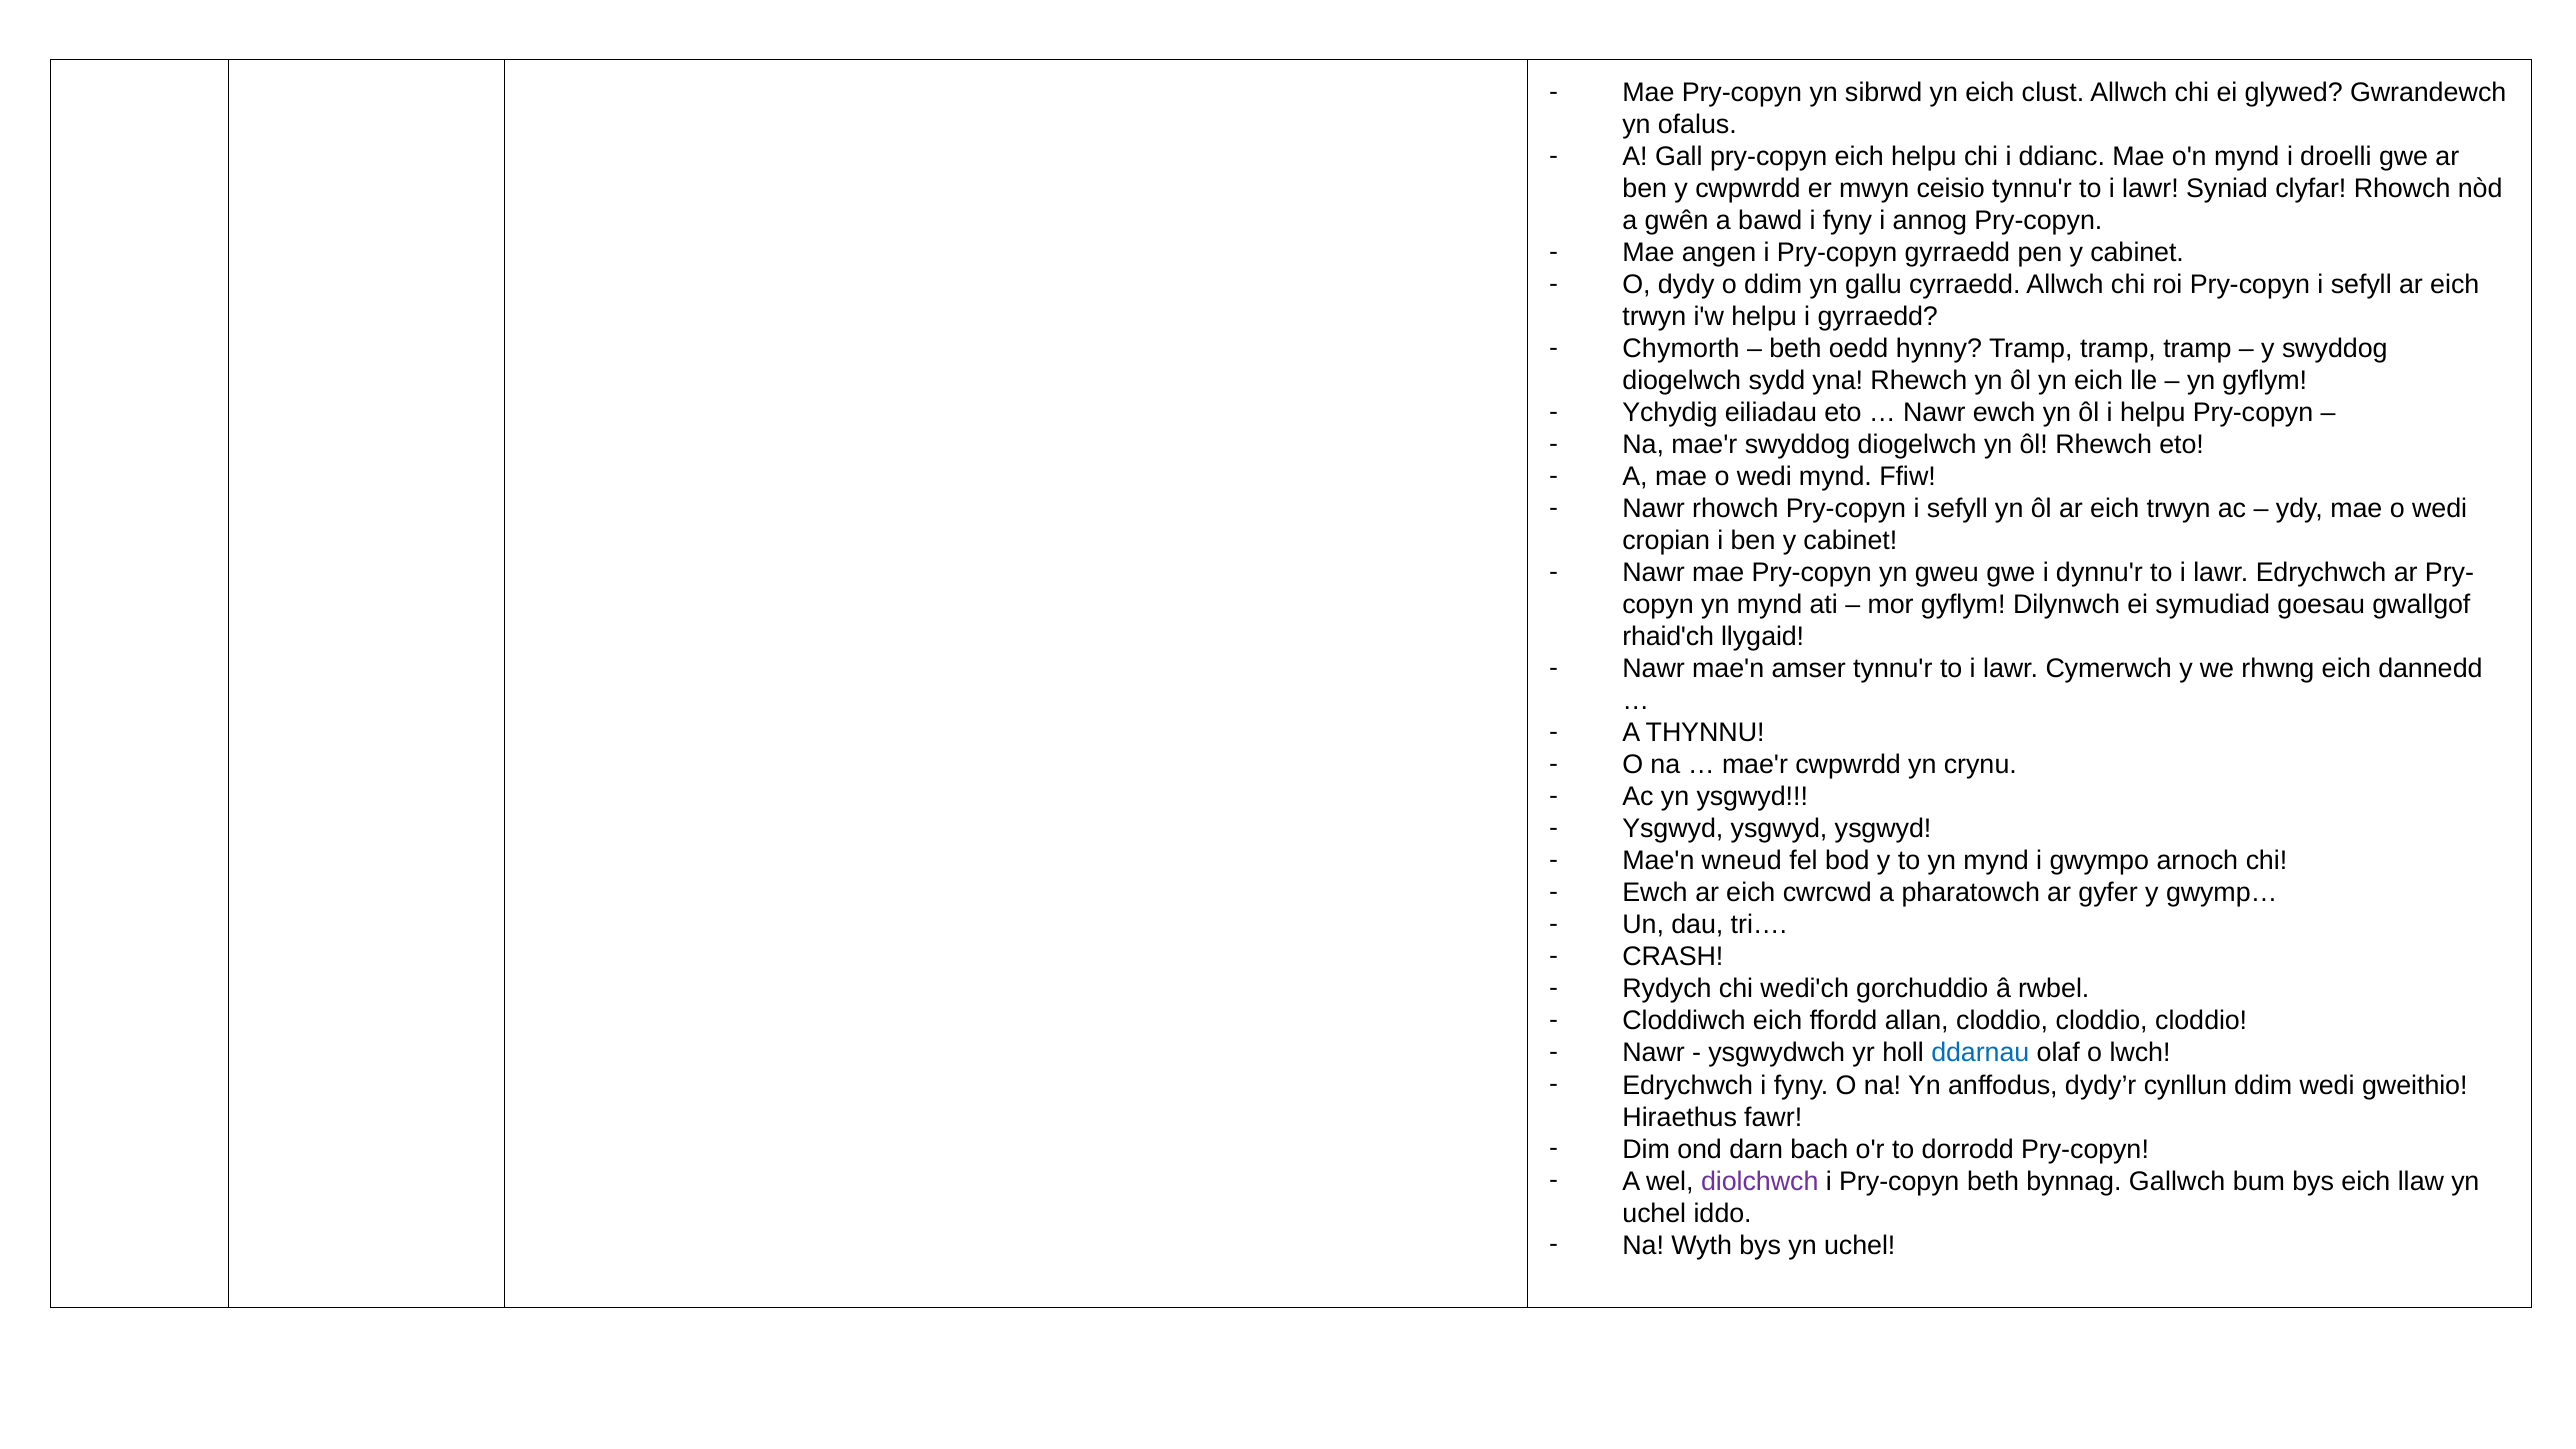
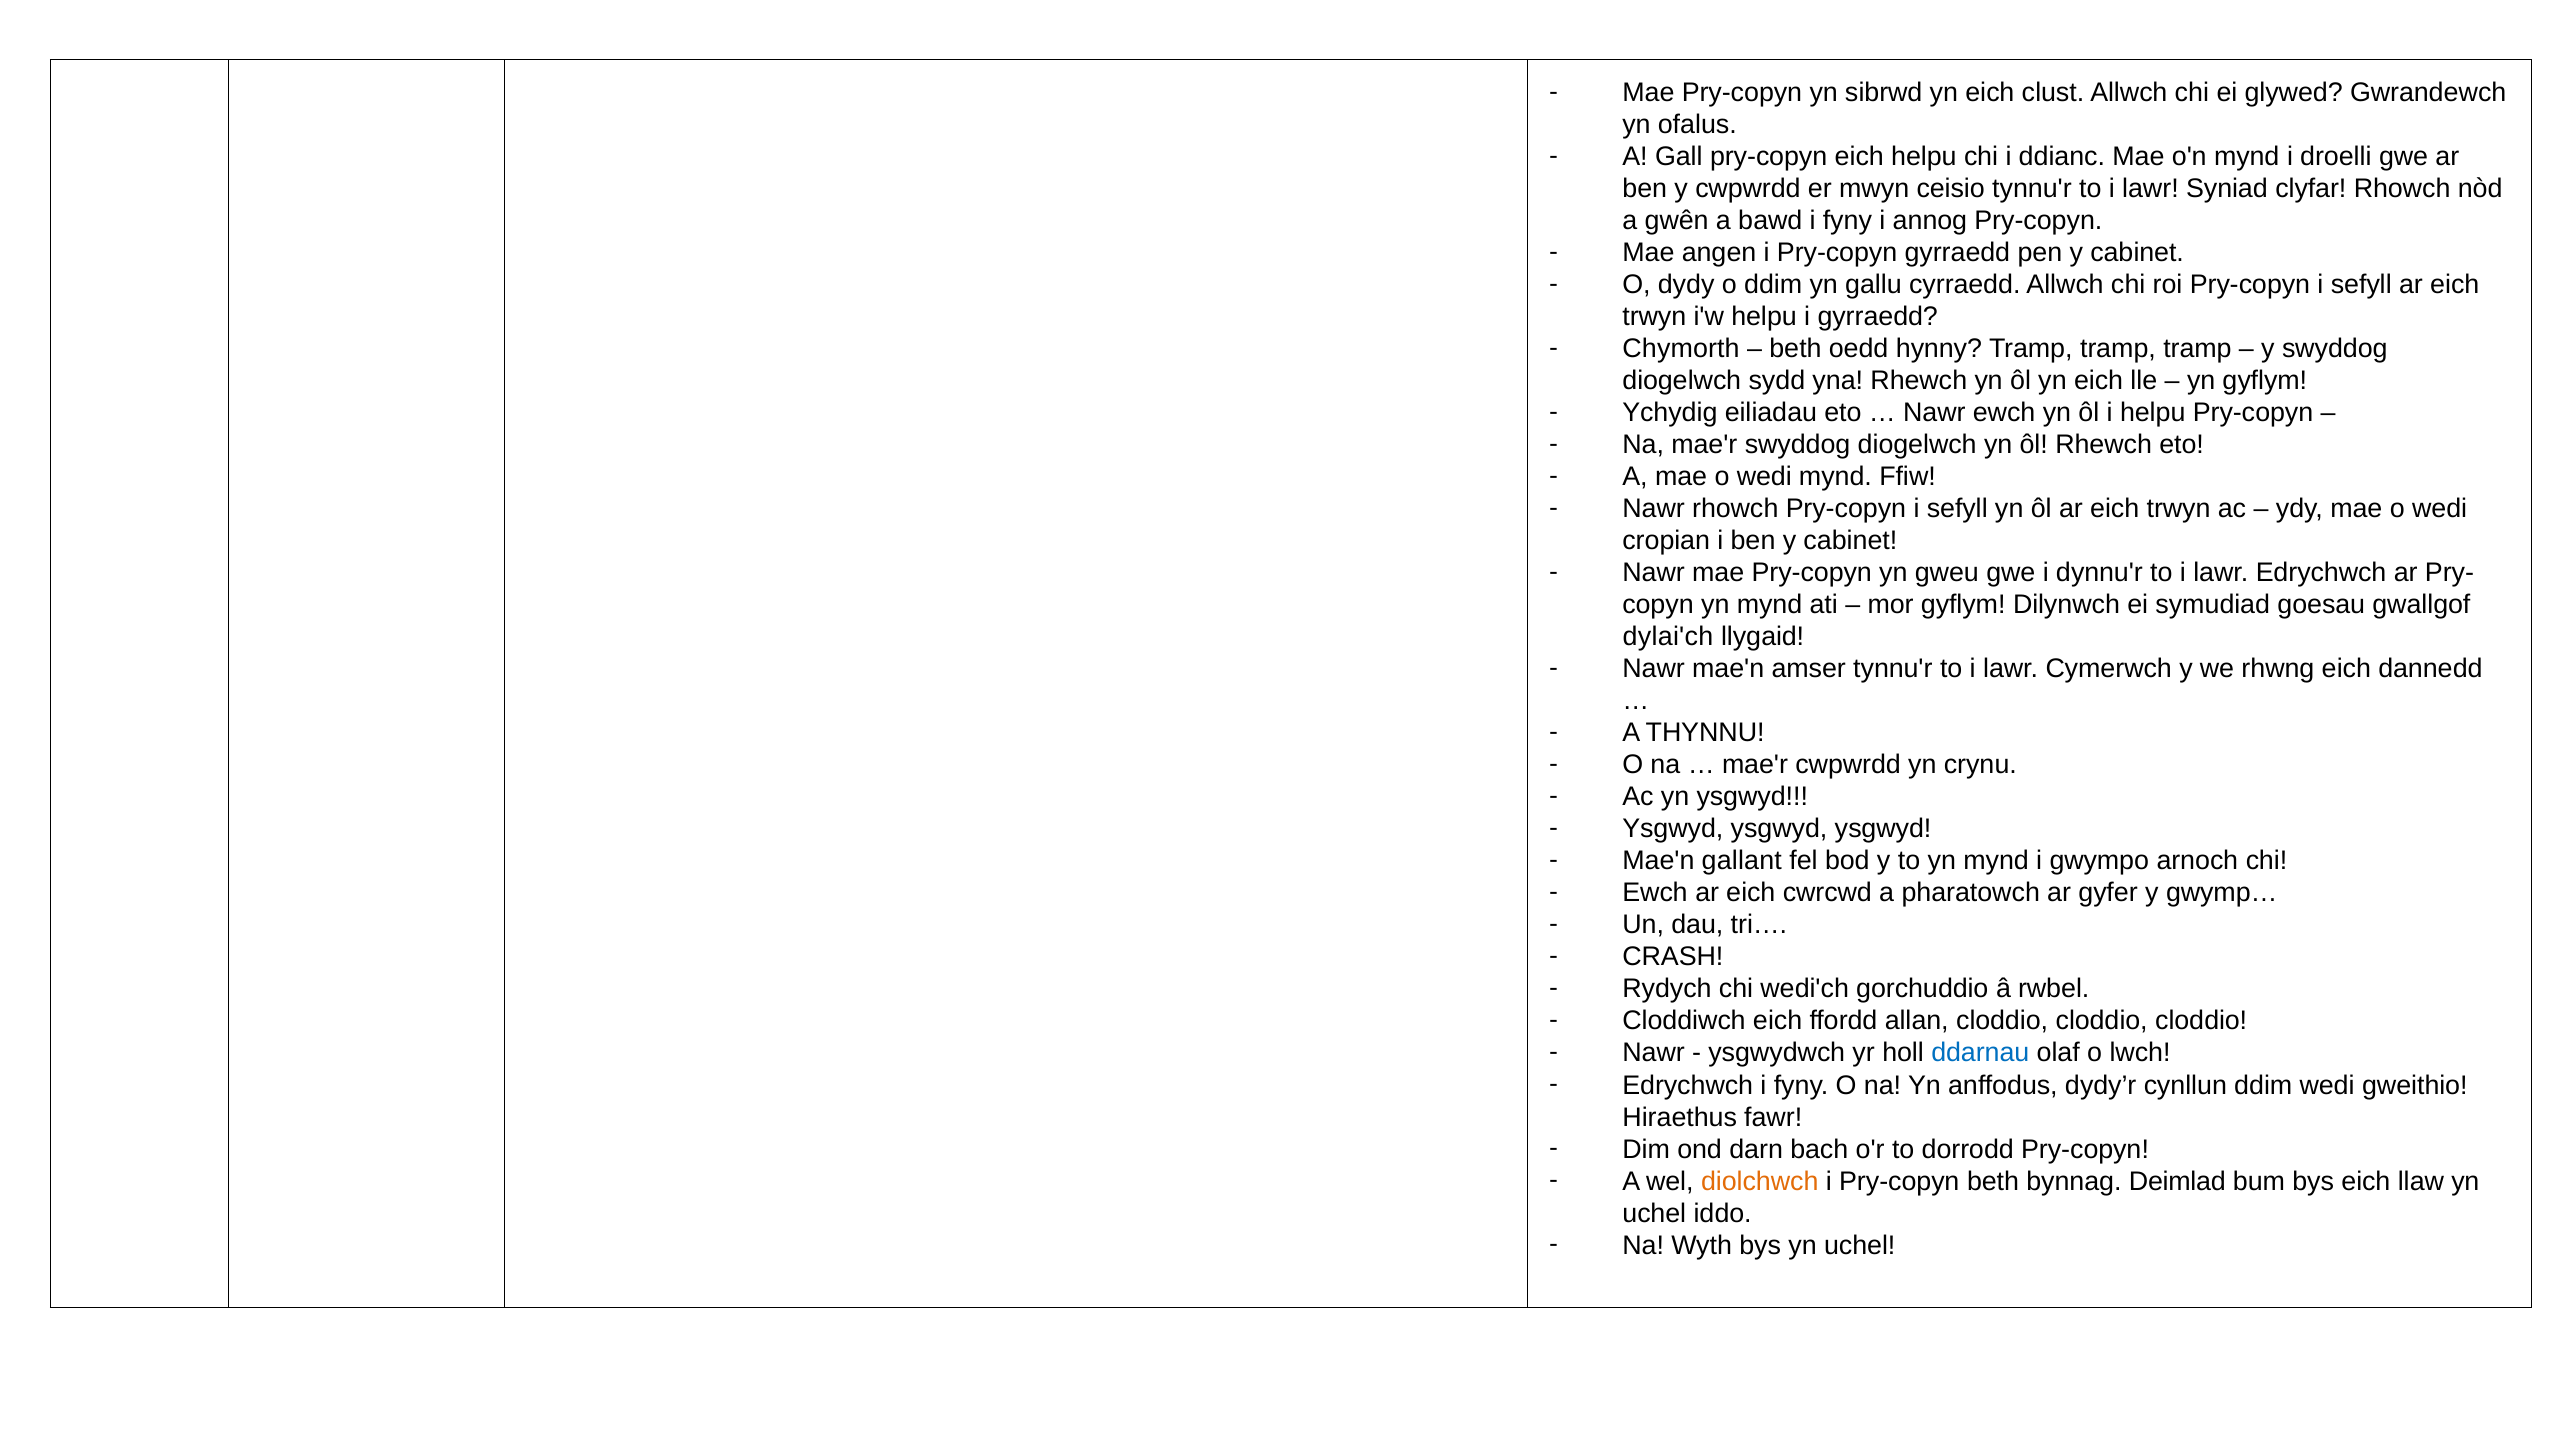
rhaid'ch: rhaid'ch -> dylai'ch (1668, 637)
wneud: wneud -> gallant (1742, 861)
diolchwch colour: purple -> orange (1760, 1181)
Gallwch: Gallwch -> Deimlad (2177, 1181)
